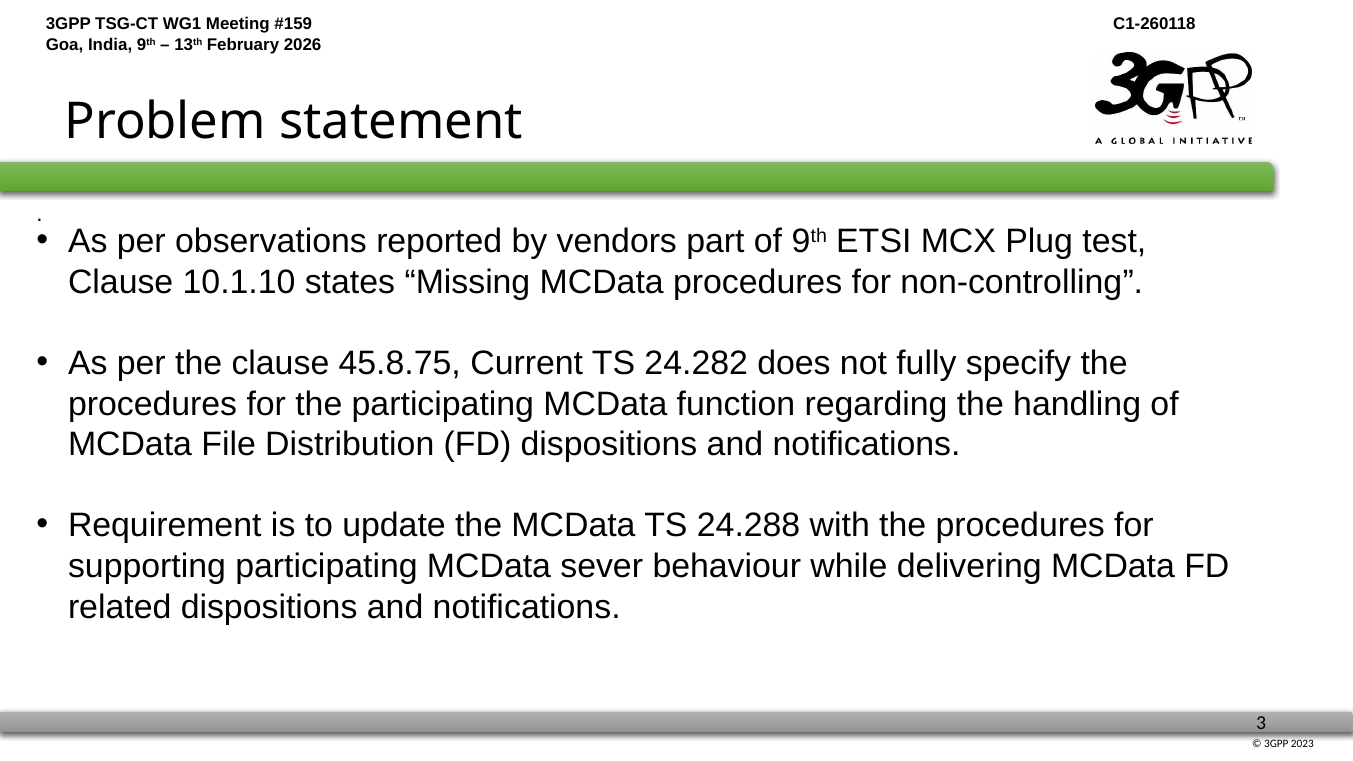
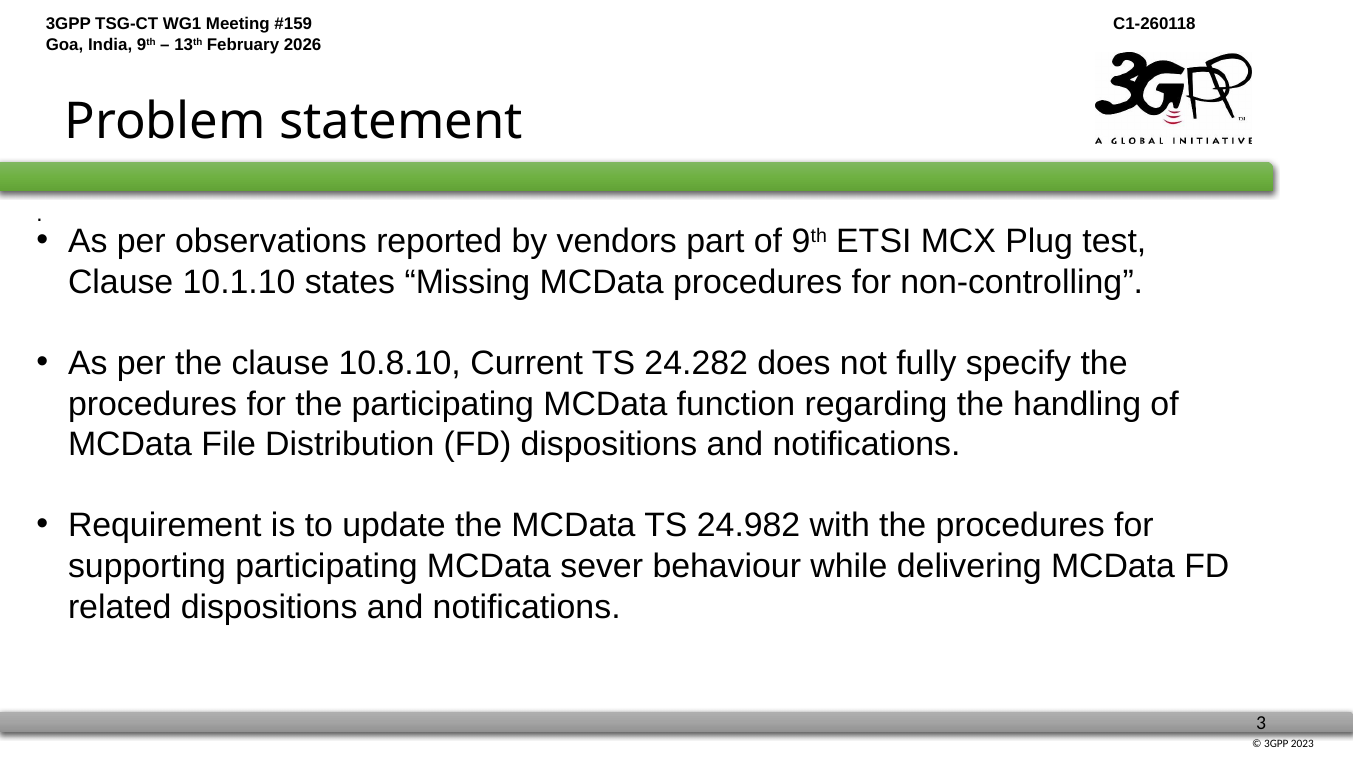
45.8.75: 45.8.75 -> 10.8.10 (400, 363)
24.288: 24.288 -> 24.982 (749, 526)
